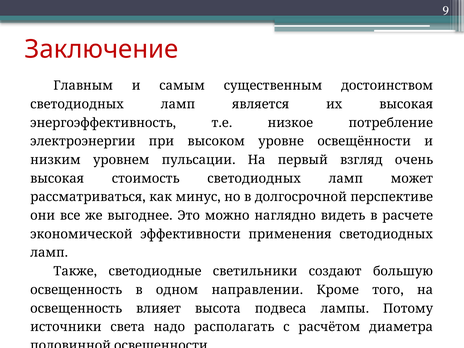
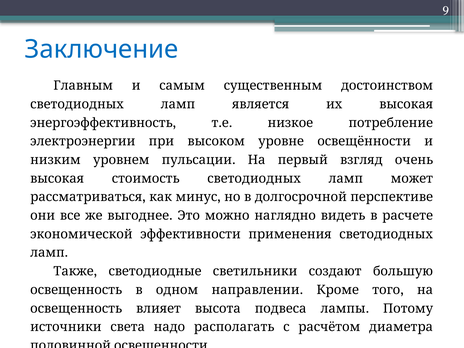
Заключение colour: red -> blue (101, 49)
